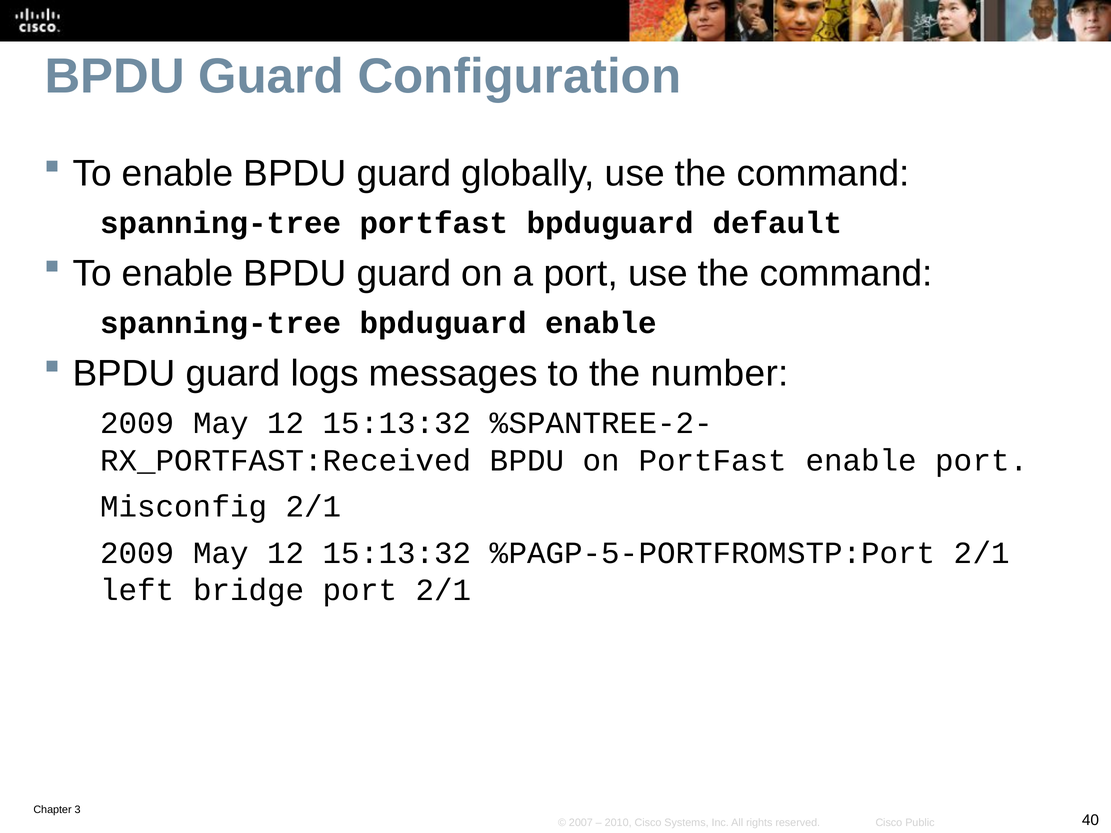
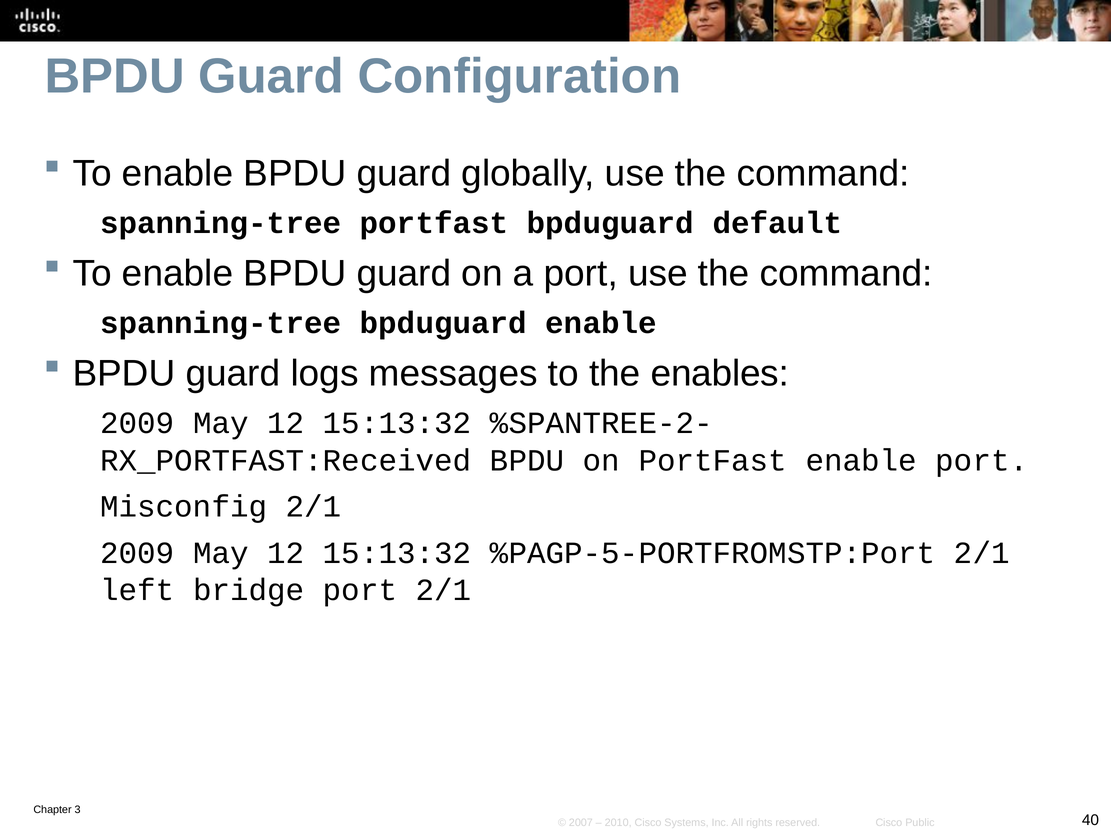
number: number -> enables (720, 374)
